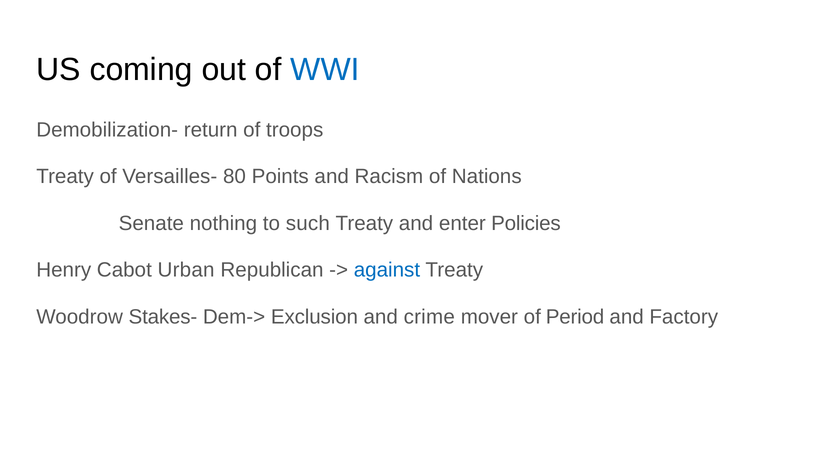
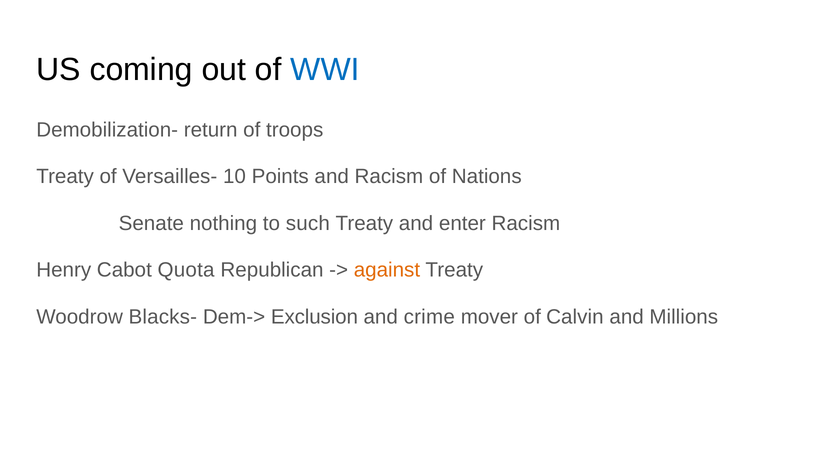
80: 80 -> 10 (234, 176)
enter Policies: Policies -> Racism (526, 223)
Urban: Urban -> Quota (186, 270)
against colour: blue -> orange (387, 270)
Stakes-: Stakes- -> Blacks- (163, 316)
Period: Period -> Calvin (575, 316)
Factory: Factory -> Millions (684, 316)
